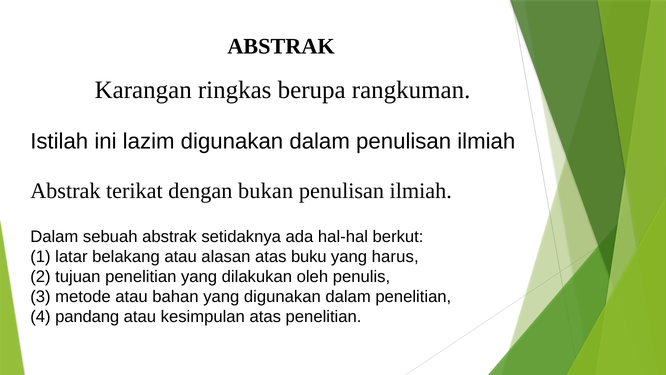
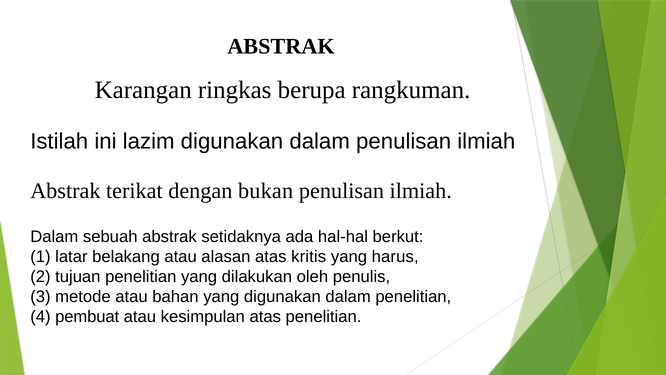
buku: buku -> kritis (309, 257)
pandang: pandang -> pembuat (87, 317)
